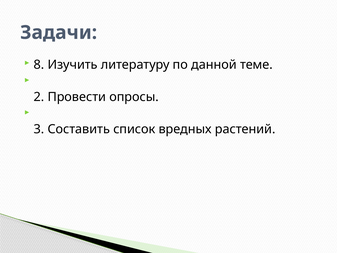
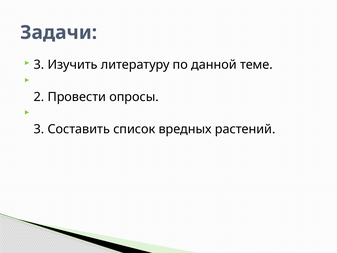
8: 8 -> 3 (39, 65)
